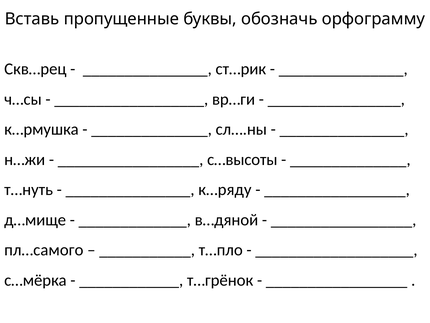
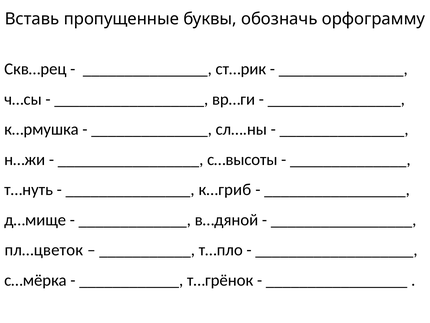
к…ряду: к…ряду -> к…гриб (225, 189)
пл…самого: пл…самого -> пл…цветок (44, 250)
